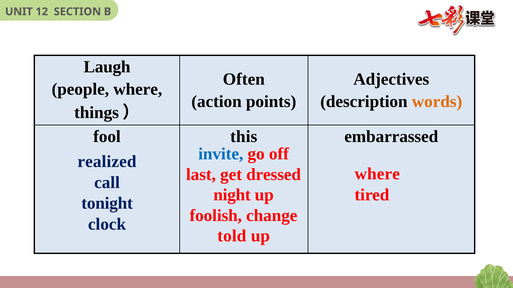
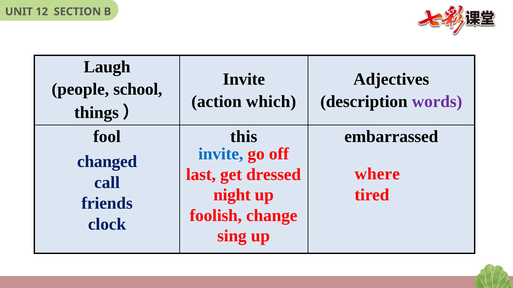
Often: Often -> Invite (244, 79)
people where: where -> school (138, 89)
points: points -> which (271, 102)
words colour: orange -> purple (437, 102)
realized: realized -> changed (107, 162)
tonight: tonight -> friends (107, 204)
told: told -> sing (232, 236)
